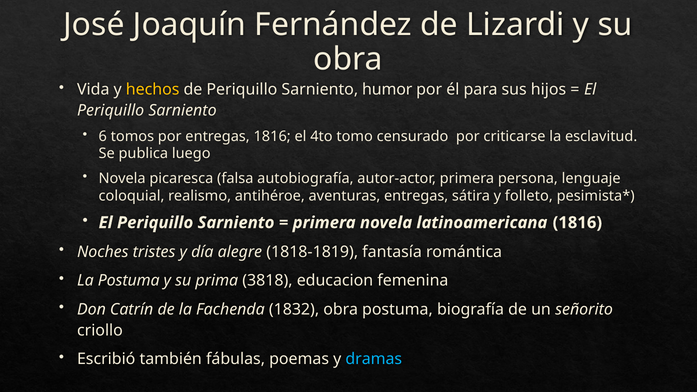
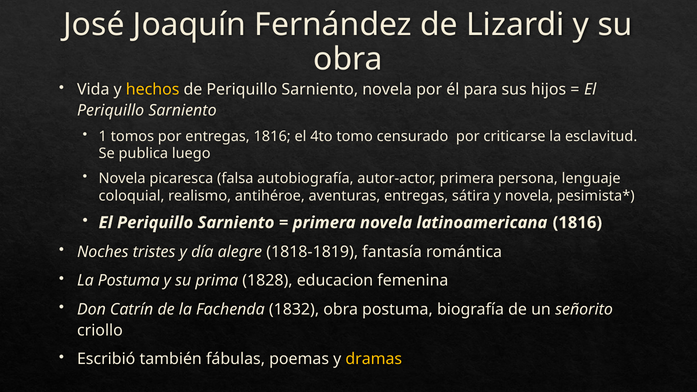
Sarniento humor: humor -> novela (387, 90)
6: 6 -> 1 (103, 136)
y folleto: folleto -> novela (529, 196)
3818: 3818 -> 1828 (267, 281)
dramas colour: light blue -> yellow (374, 359)
